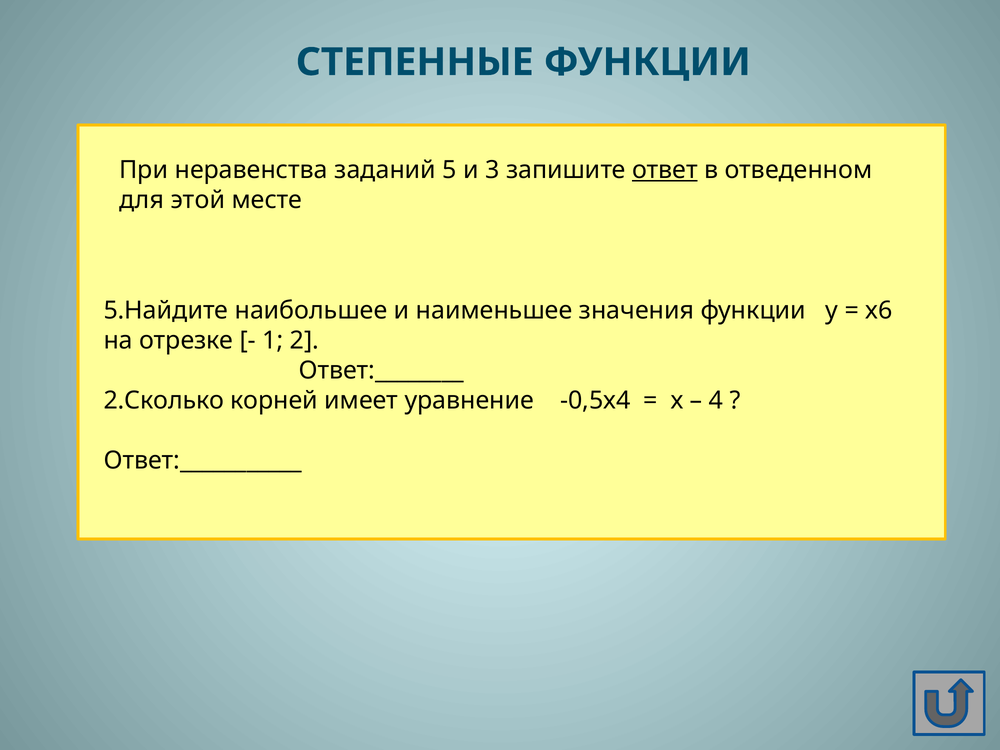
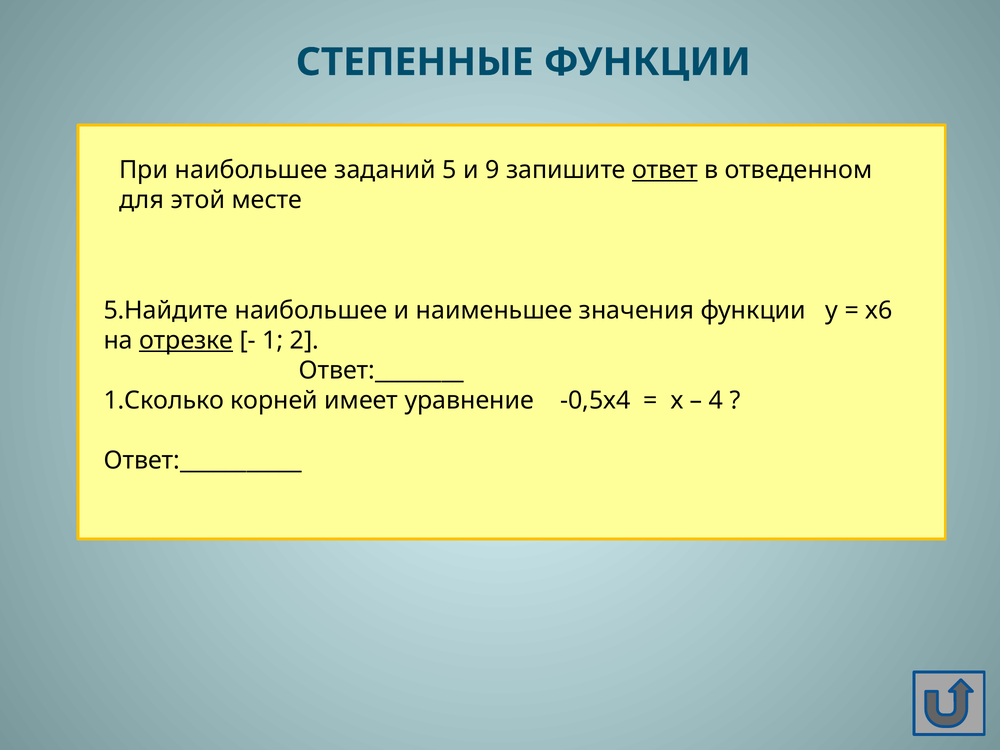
При неравенства: неравенства -> наибольшее (251, 170)
3: 3 -> 9 (492, 170)
отрезке underline: none -> present (186, 341)
2.Сколько: 2.Сколько -> 1.Сколько (164, 401)
